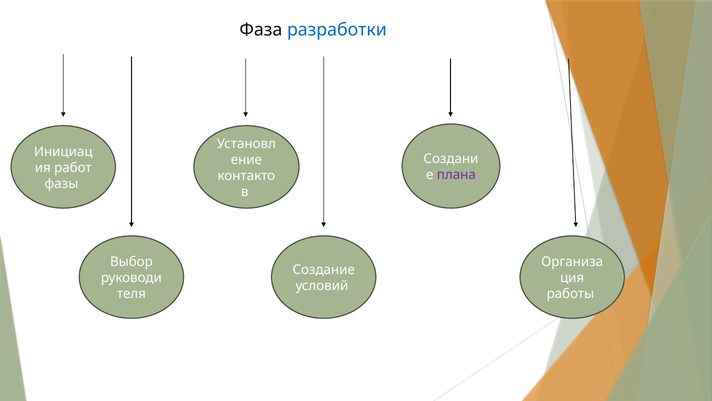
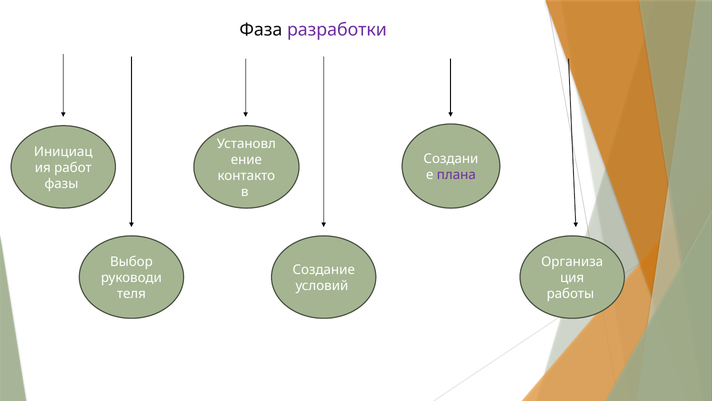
разработки colour: blue -> purple (337, 30)
